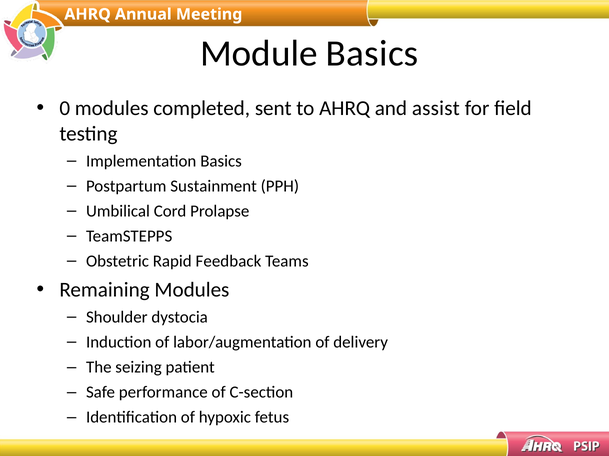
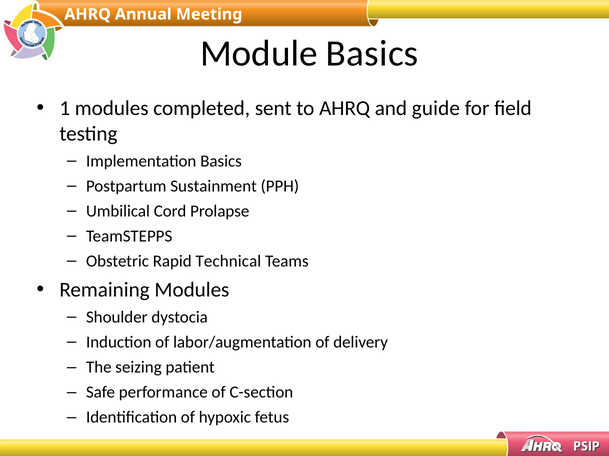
0: 0 -> 1 (65, 109)
assist: assist -> guide (436, 109)
Feedback: Feedback -> Technical (228, 261)
